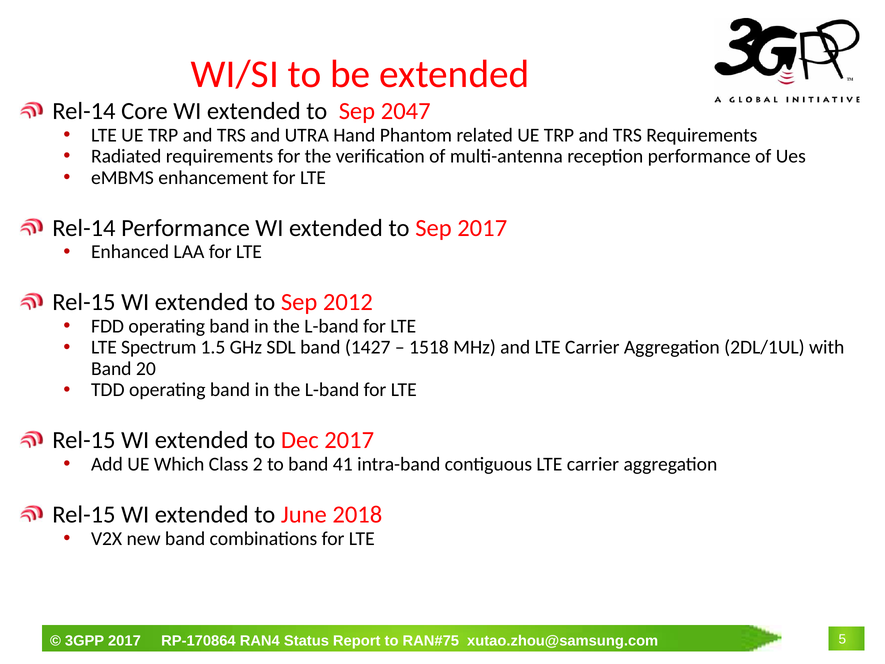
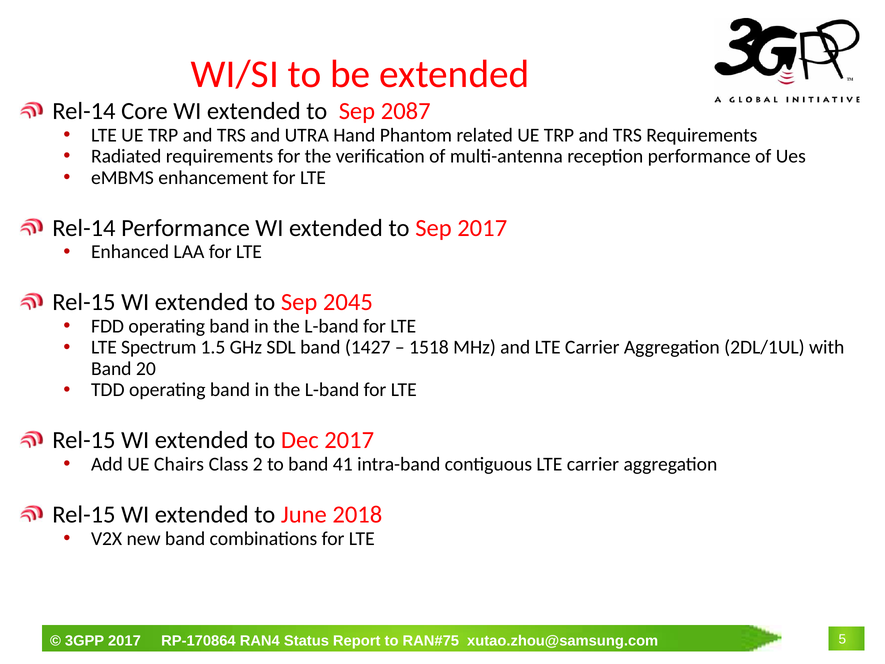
2047: 2047 -> 2087 (406, 111)
2012: 2012 -> 2045 (348, 302)
Which: Which -> Chairs (179, 464)
